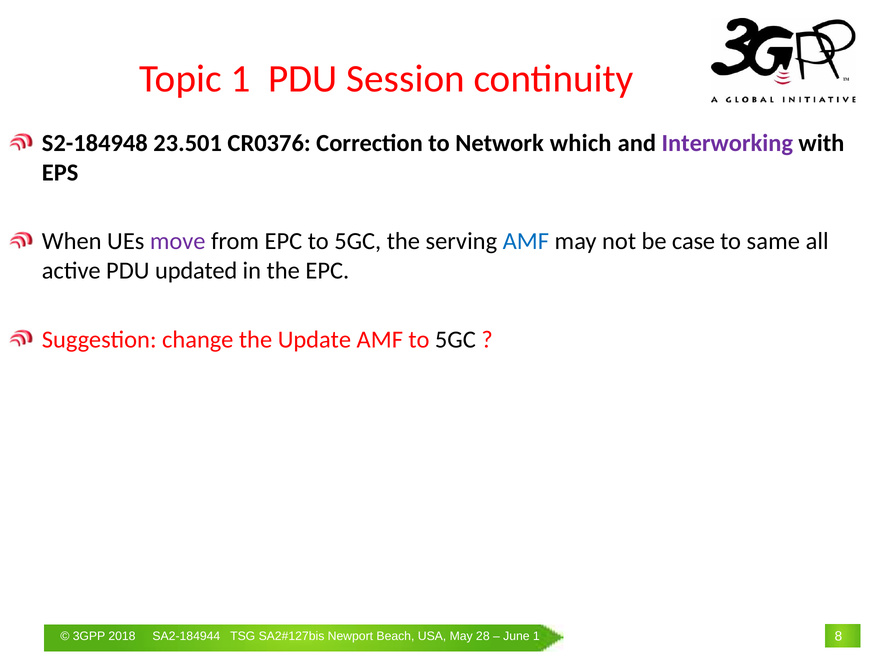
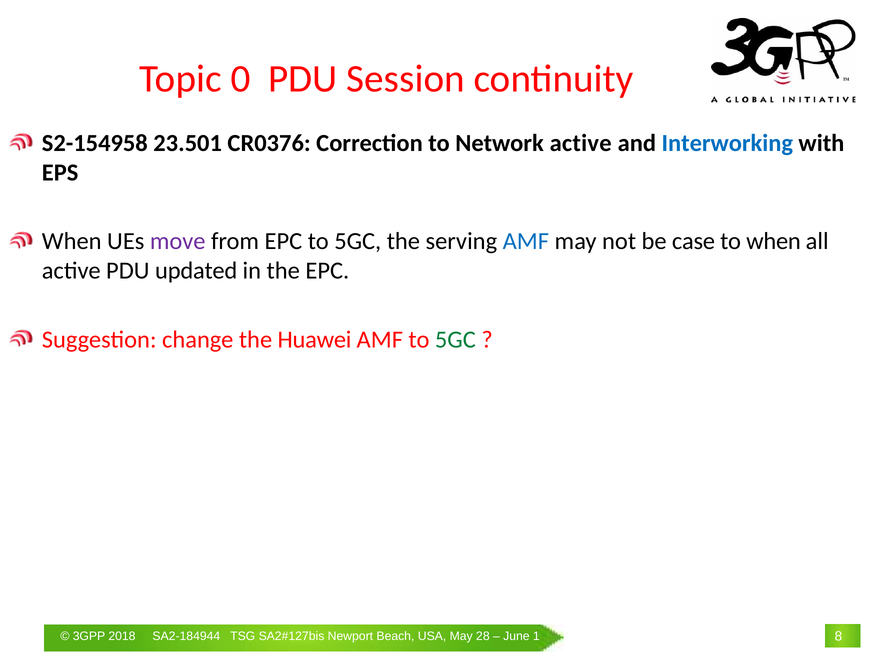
Topic 1: 1 -> 0 (241, 79)
S2-184948: S2-184948 -> S2-154958 (95, 143)
Network which: which -> active (581, 143)
Interworking colour: purple -> blue (727, 143)
to same: same -> when (773, 241)
Update: Update -> Huawei (315, 339)
5GC colour: black -> green (455, 339)
